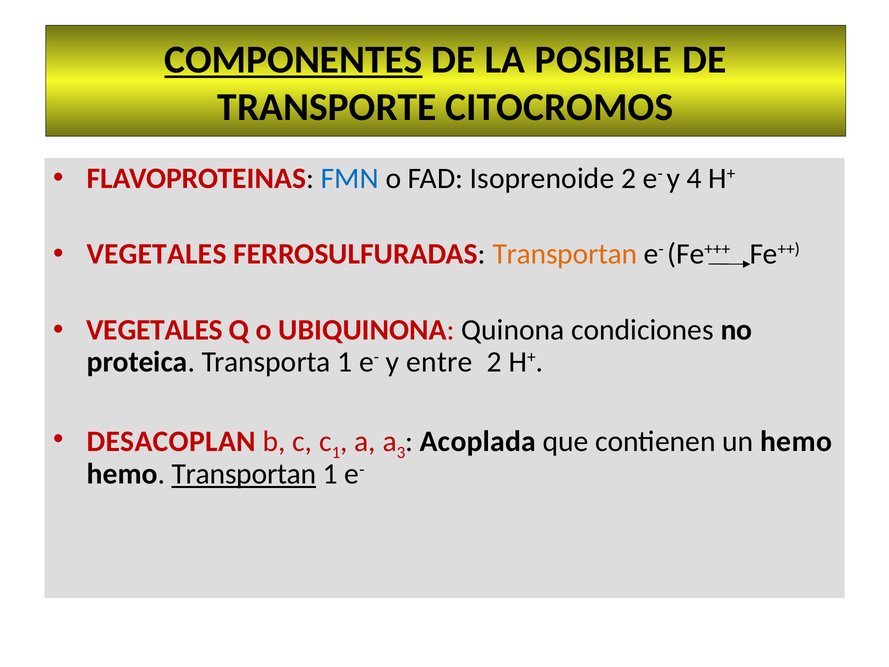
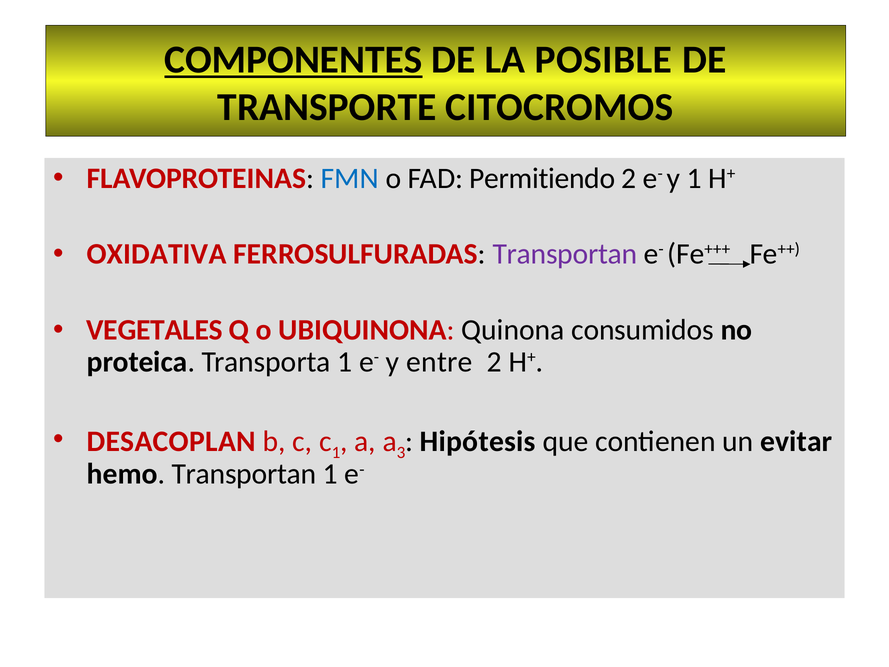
Isoprenoide: Isoprenoide -> Permitiendo (542, 178)
y 4: 4 -> 1 (694, 178)
VEGETALES: VEGETALES -> OXIDATIVA (157, 254)
Transportan colour: orange -> purple (565, 254)
condiciones: condiciones -> consumidos (643, 330)
Acoplada: Acoplada -> Hipótesis (478, 441)
un hemo: hemo -> evitar (796, 441)
Transportan underline: present -> none (244, 474)
